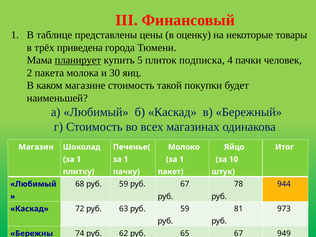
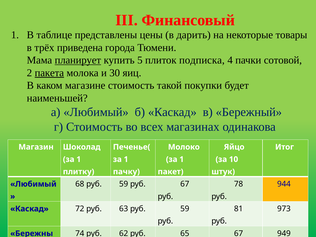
оценку: оценку -> дарить (194, 35)
человек: человек -> сотовой (283, 60)
пакета underline: none -> present (49, 73)
